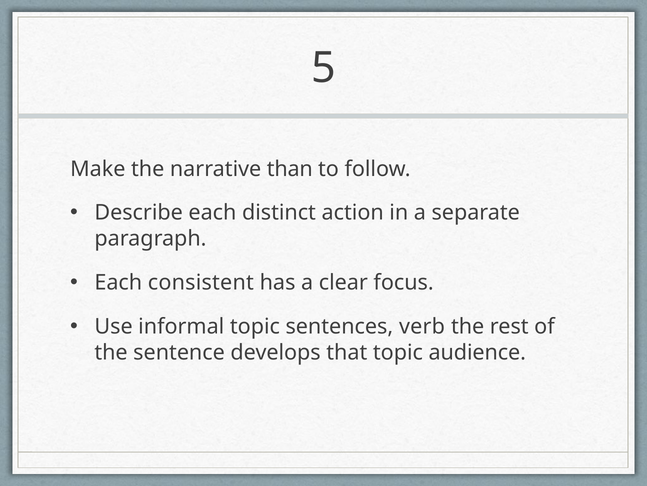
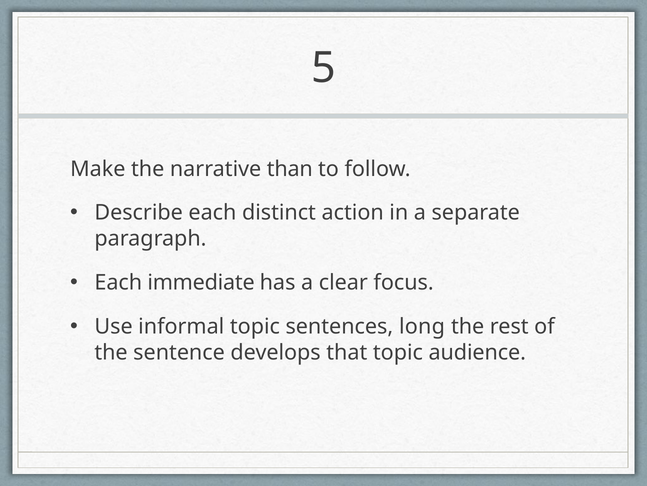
consistent: consistent -> immediate (201, 282)
verb: verb -> long (422, 326)
